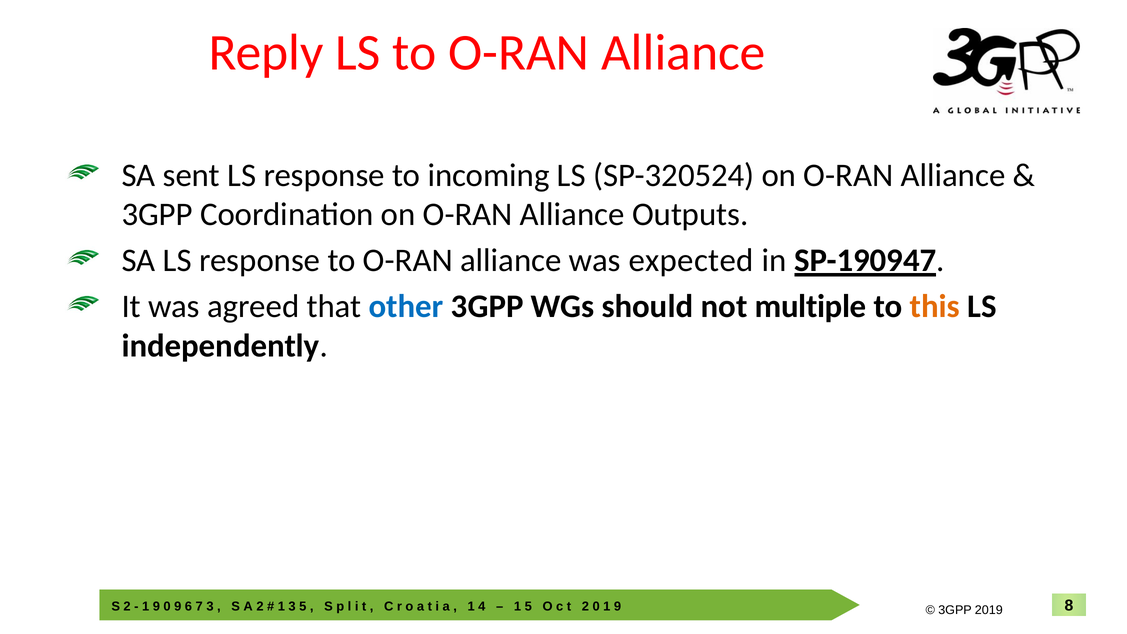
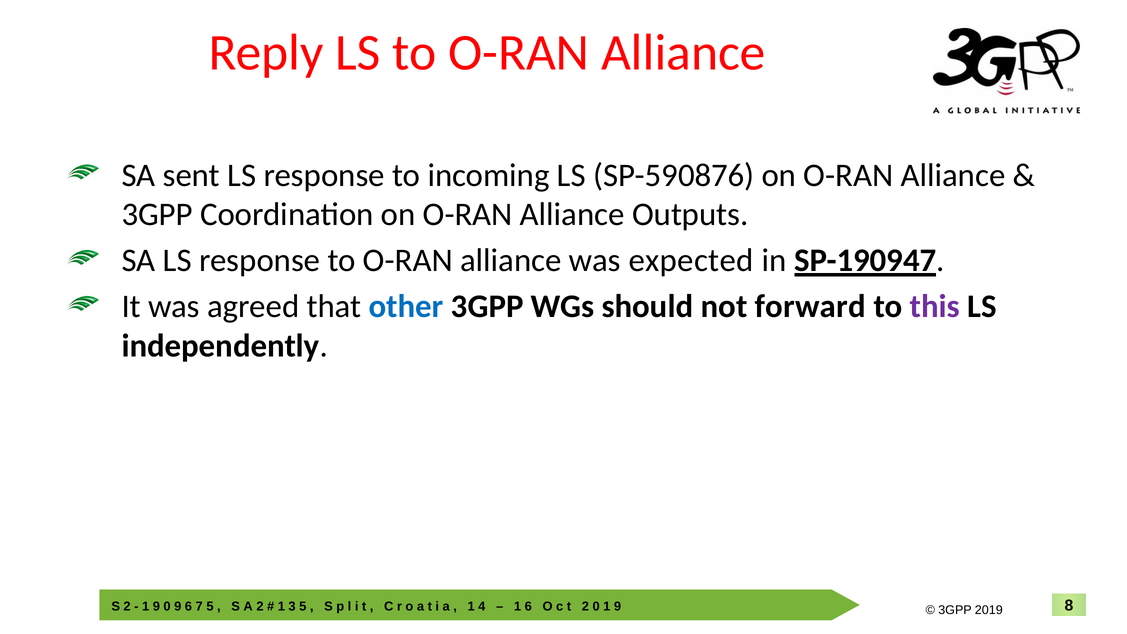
SP-320524: SP-320524 -> SP-590876 (674, 175)
multiple: multiple -> forward (810, 306)
this colour: orange -> purple (935, 306)
3: 3 -> 5 (210, 606)
5: 5 -> 6 (528, 606)
